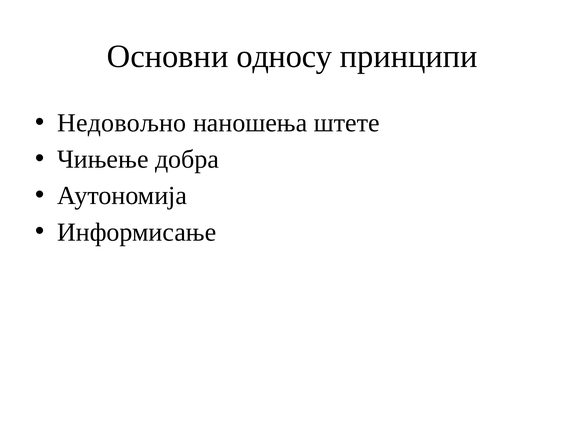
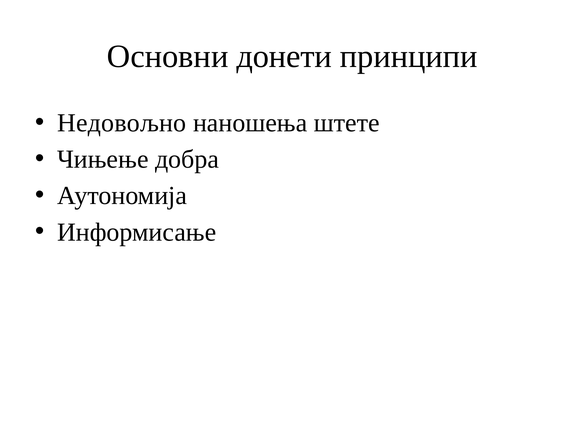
односу: односу -> донети (284, 56)
